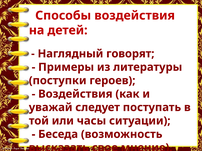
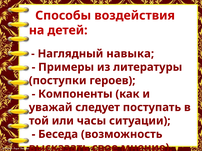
говорят: говорят -> навыка (130, 54)
Воздействия: Воздействия -> Компоненты (75, 94)
